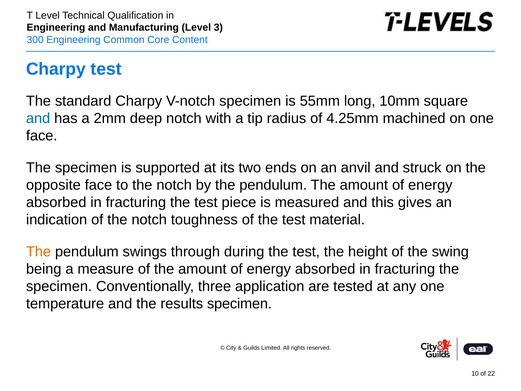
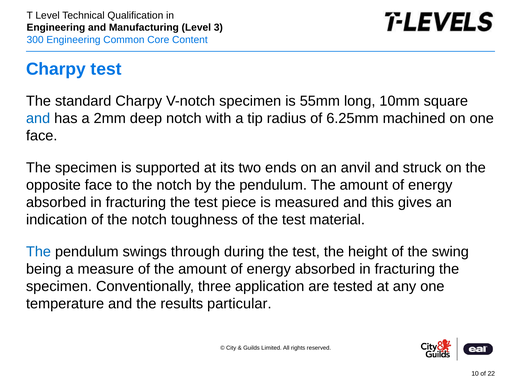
4.25mm: 4.25mm -> 6.25mm (352, 118)
The colour: orange -> blue (38, 252)
results specimen: specimen -> particular (239, 304)
